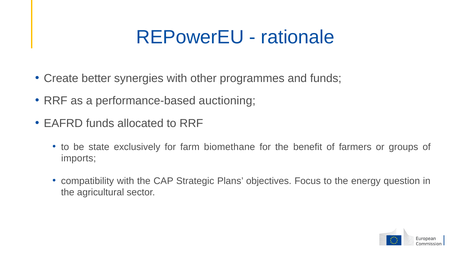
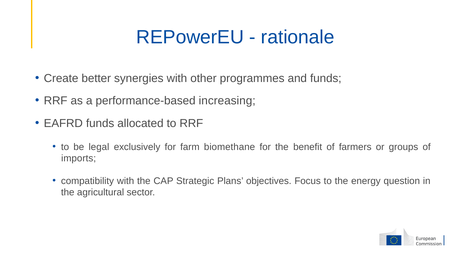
auctioning: auctioning -> increasing (227, 101)
state: state -> legal (99, 147)
